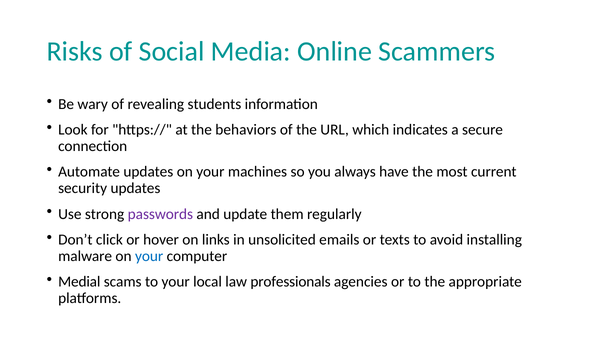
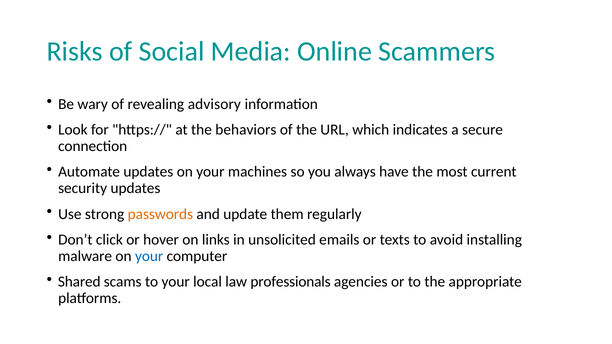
students: students -> advisory (214, 104)
passwords colour: purple -> orange (160, 214)
Medial: Medial -> Shared (79, 282)
